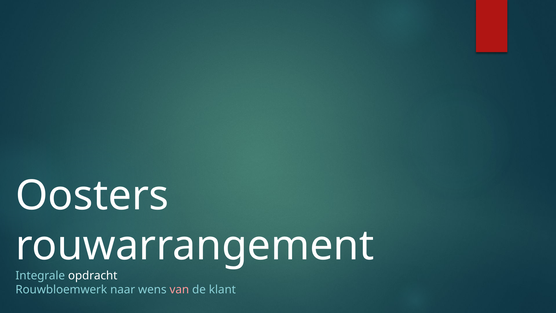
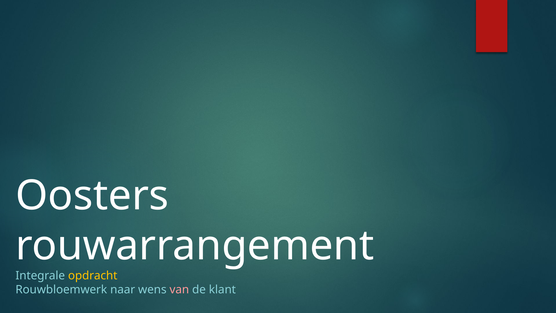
opdracht colour: white -> yellow (93, 275)
